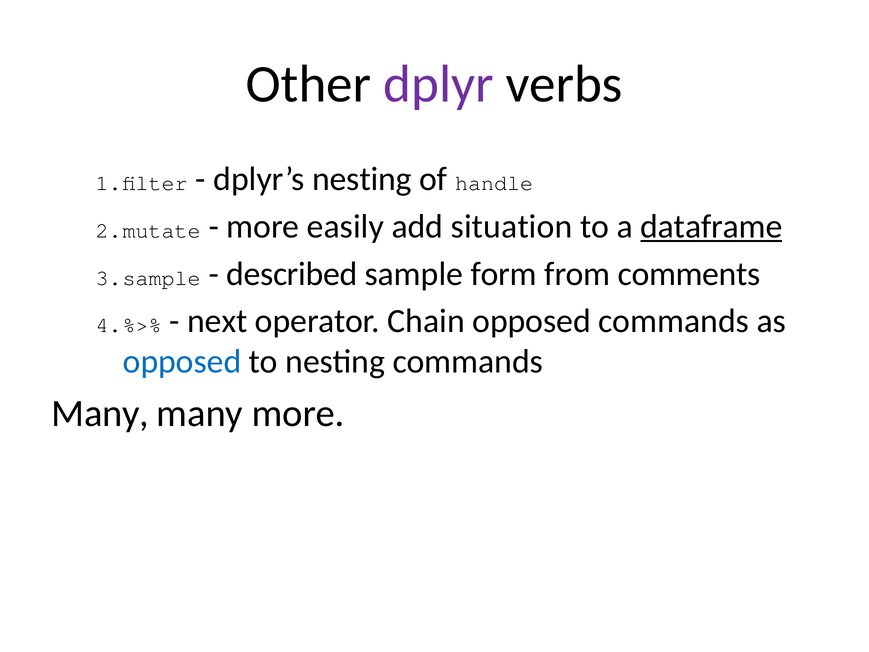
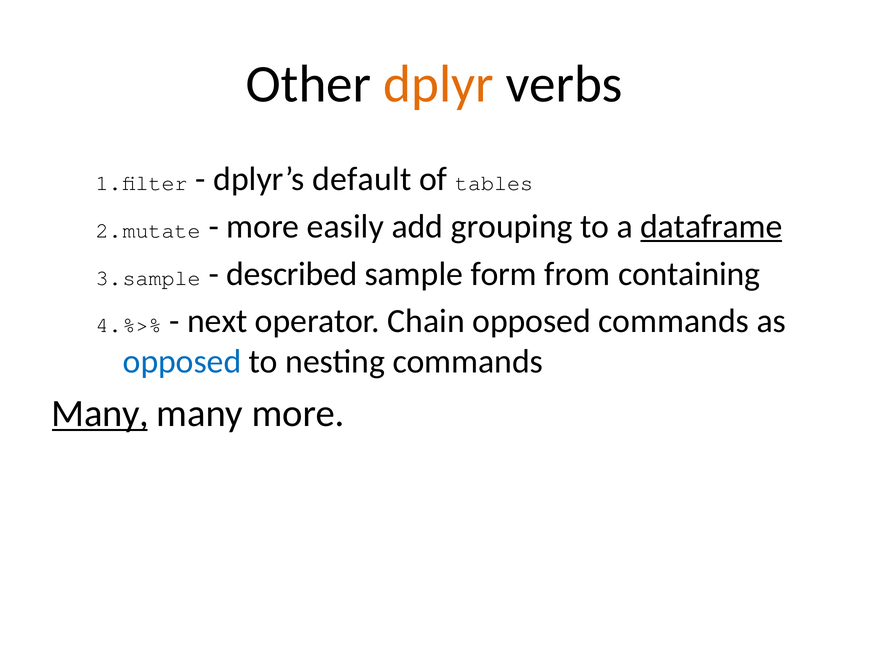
dplyr colour: purple -> orange (439, 84)
dplyr’s nesting: nesting -> default (362, 179)
handle: handle -> tables (494, 183)
situation: situation -> grouping (512, 226)
comments: comments -> containing (689, 274)
Many underline: none -> present (100, 413)
